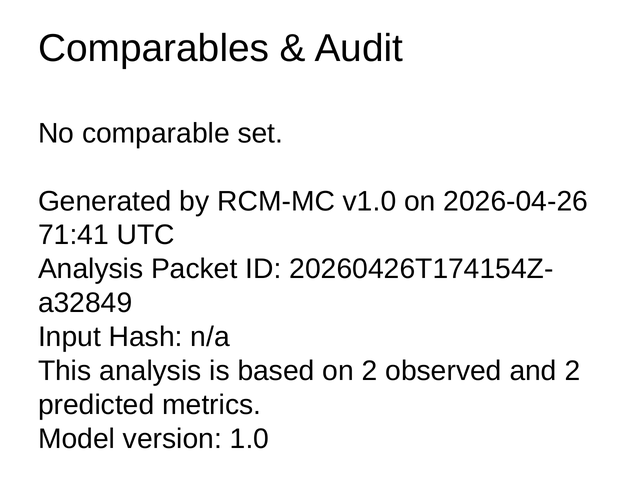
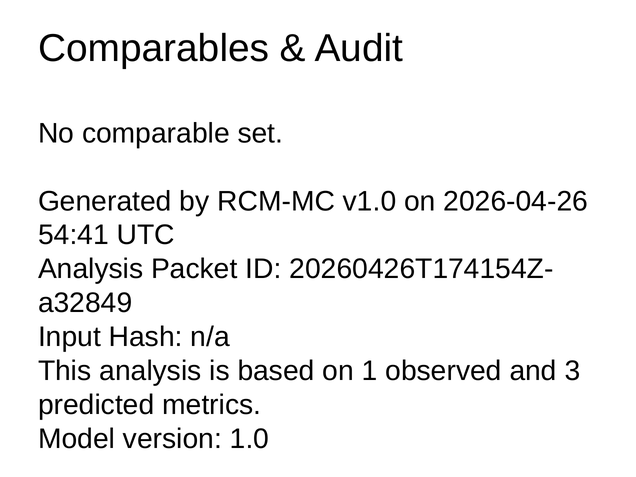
71:41: 71:41 -> 54:41 (73, 235)
on 2: 2 -> 1 (370, 371)
and 2: 2 -> 3 (572, 371)
